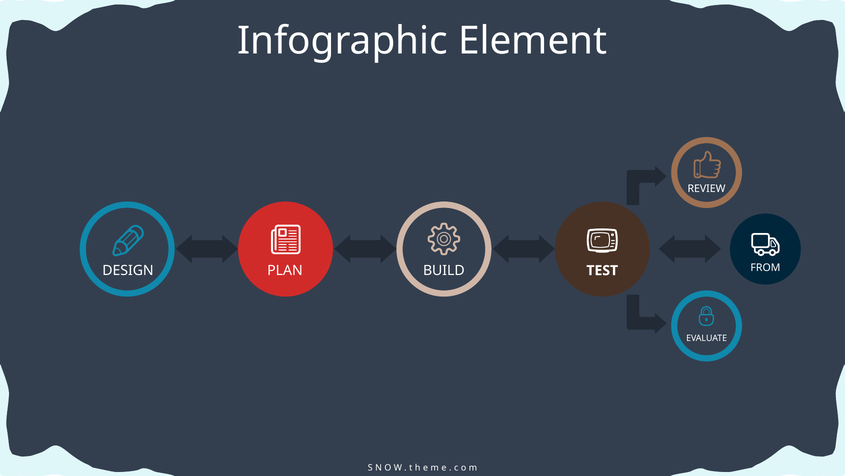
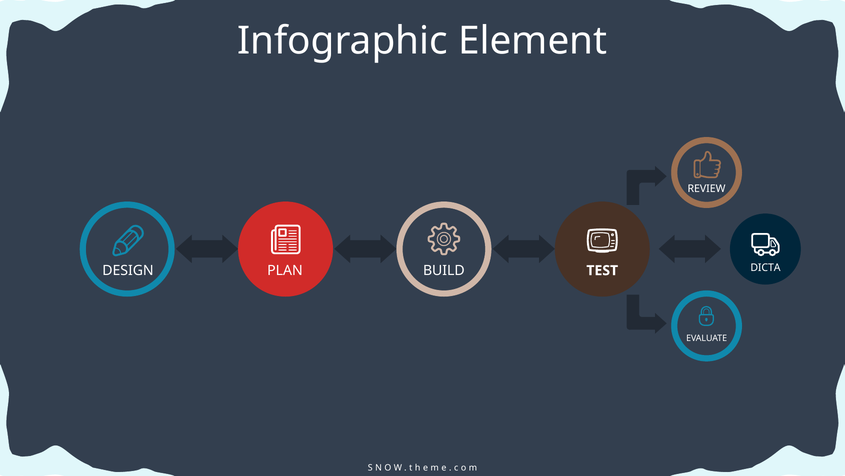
FROM: FROM -> DICTA (765, 267)
